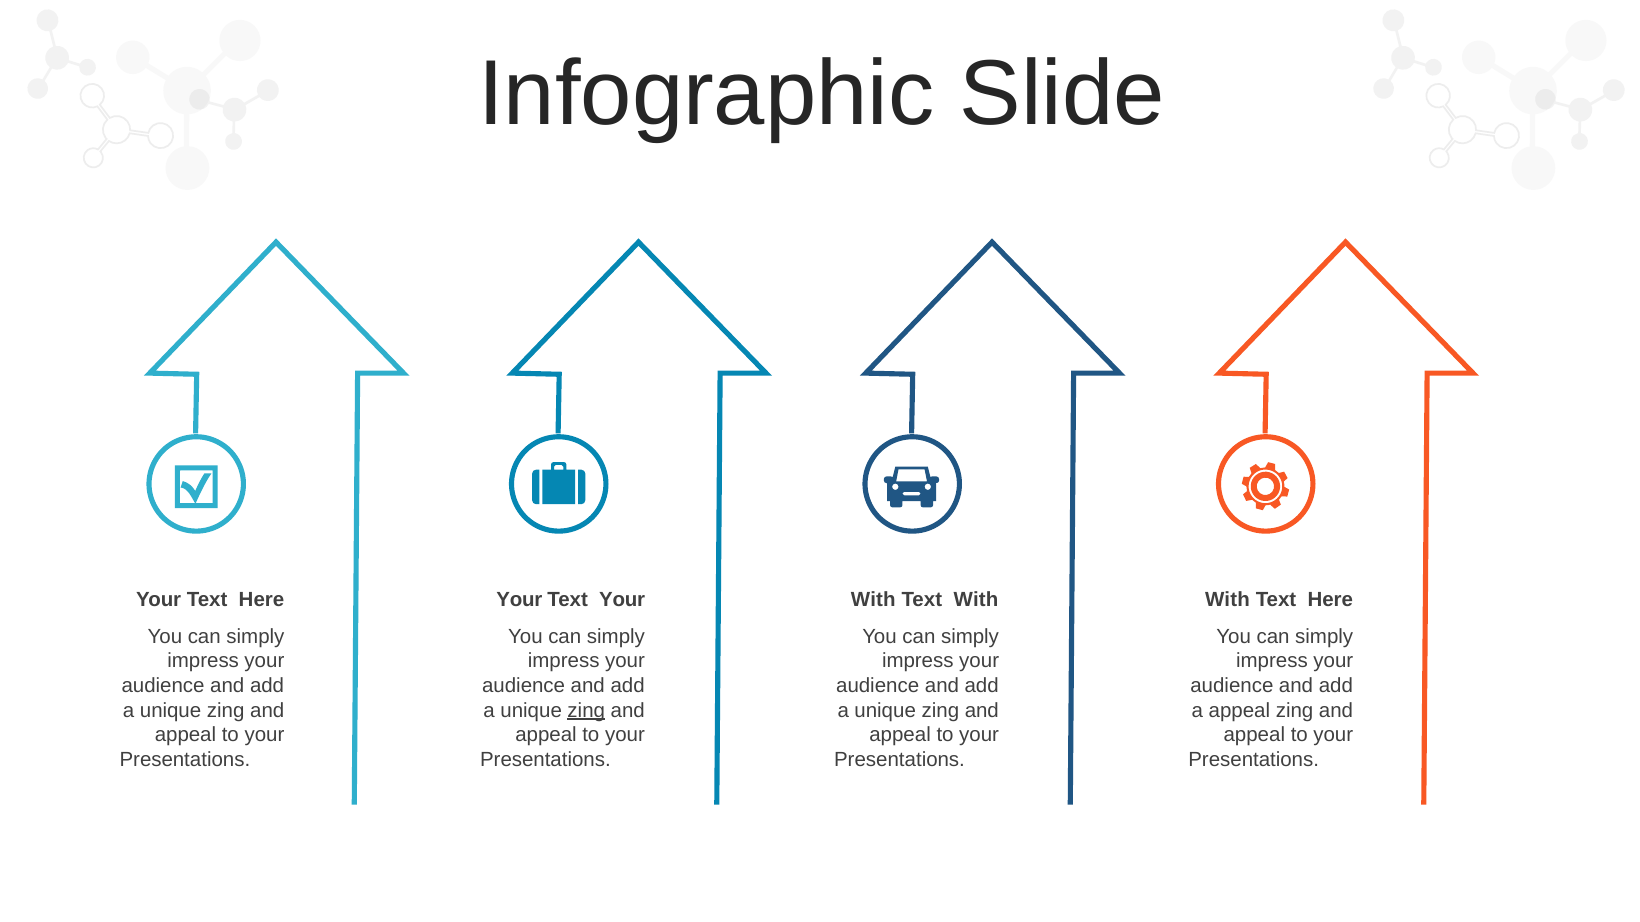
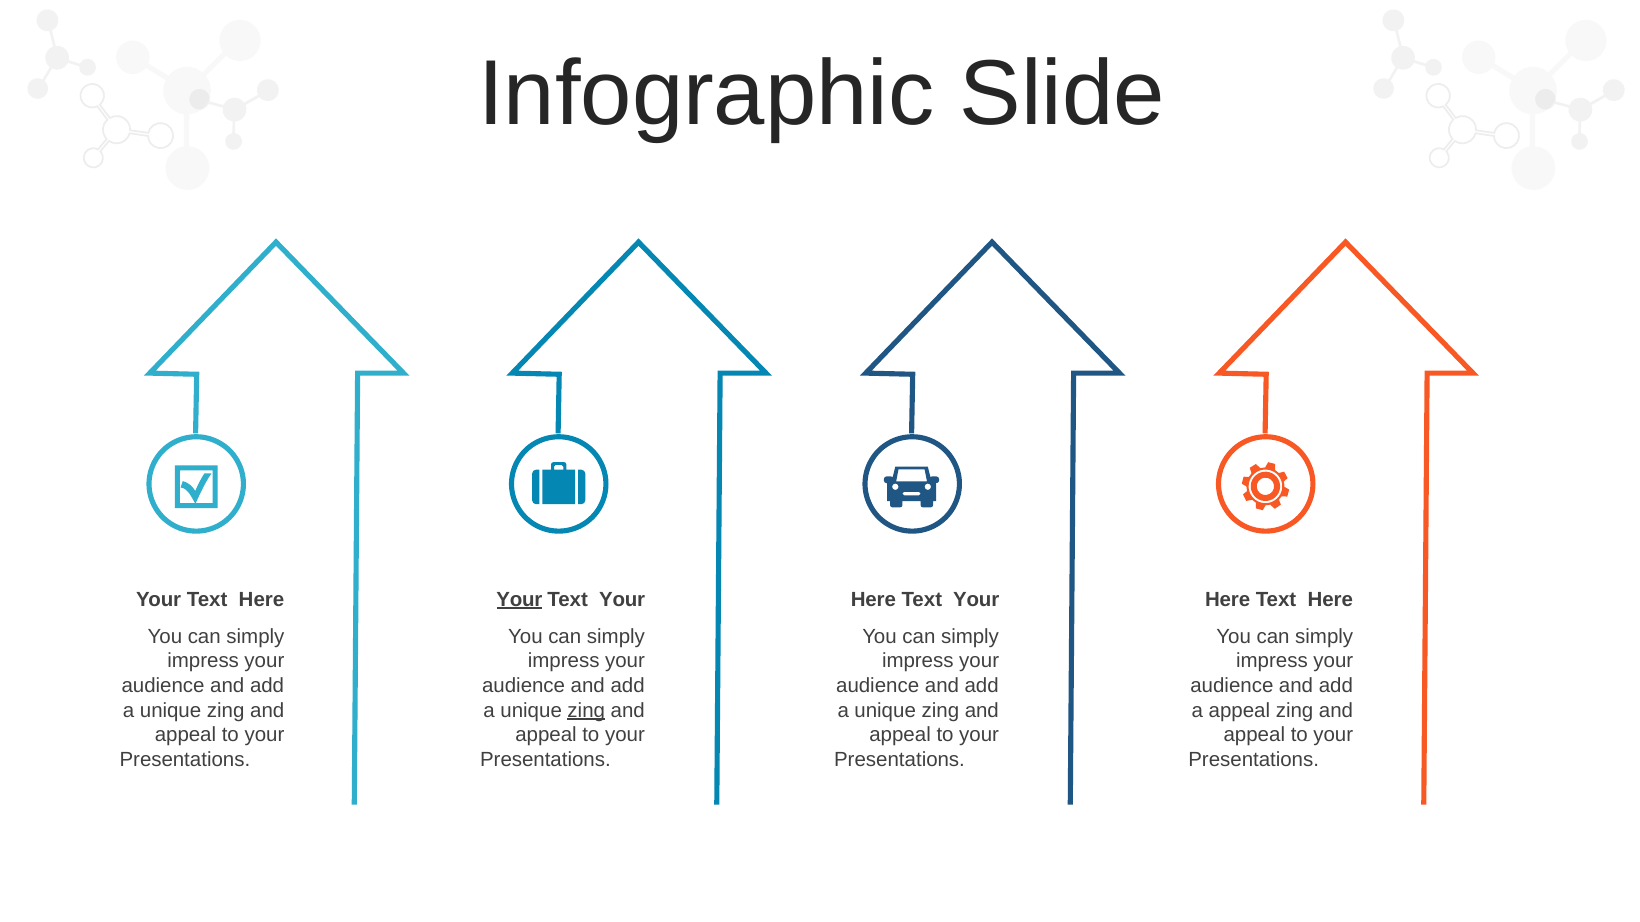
Your underline: none -> present (519, 600)
With: With -> Here (873, 600)
With: With -> Your (976, 600)
With: With -> Here (1228, 600)
